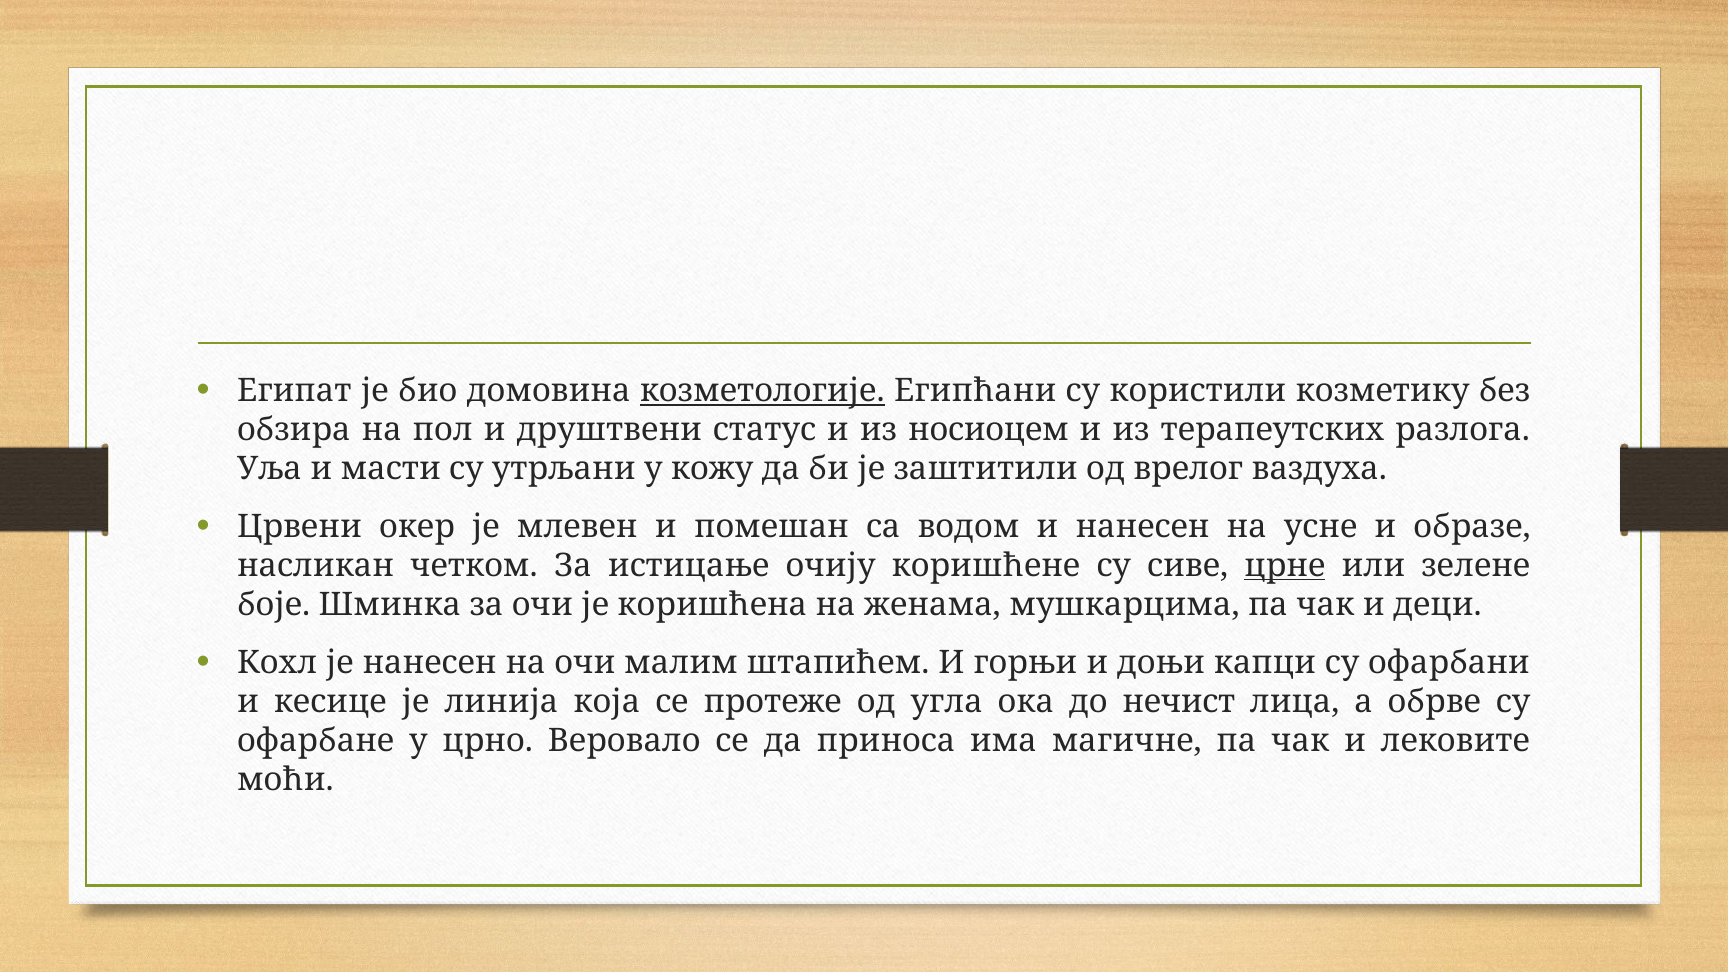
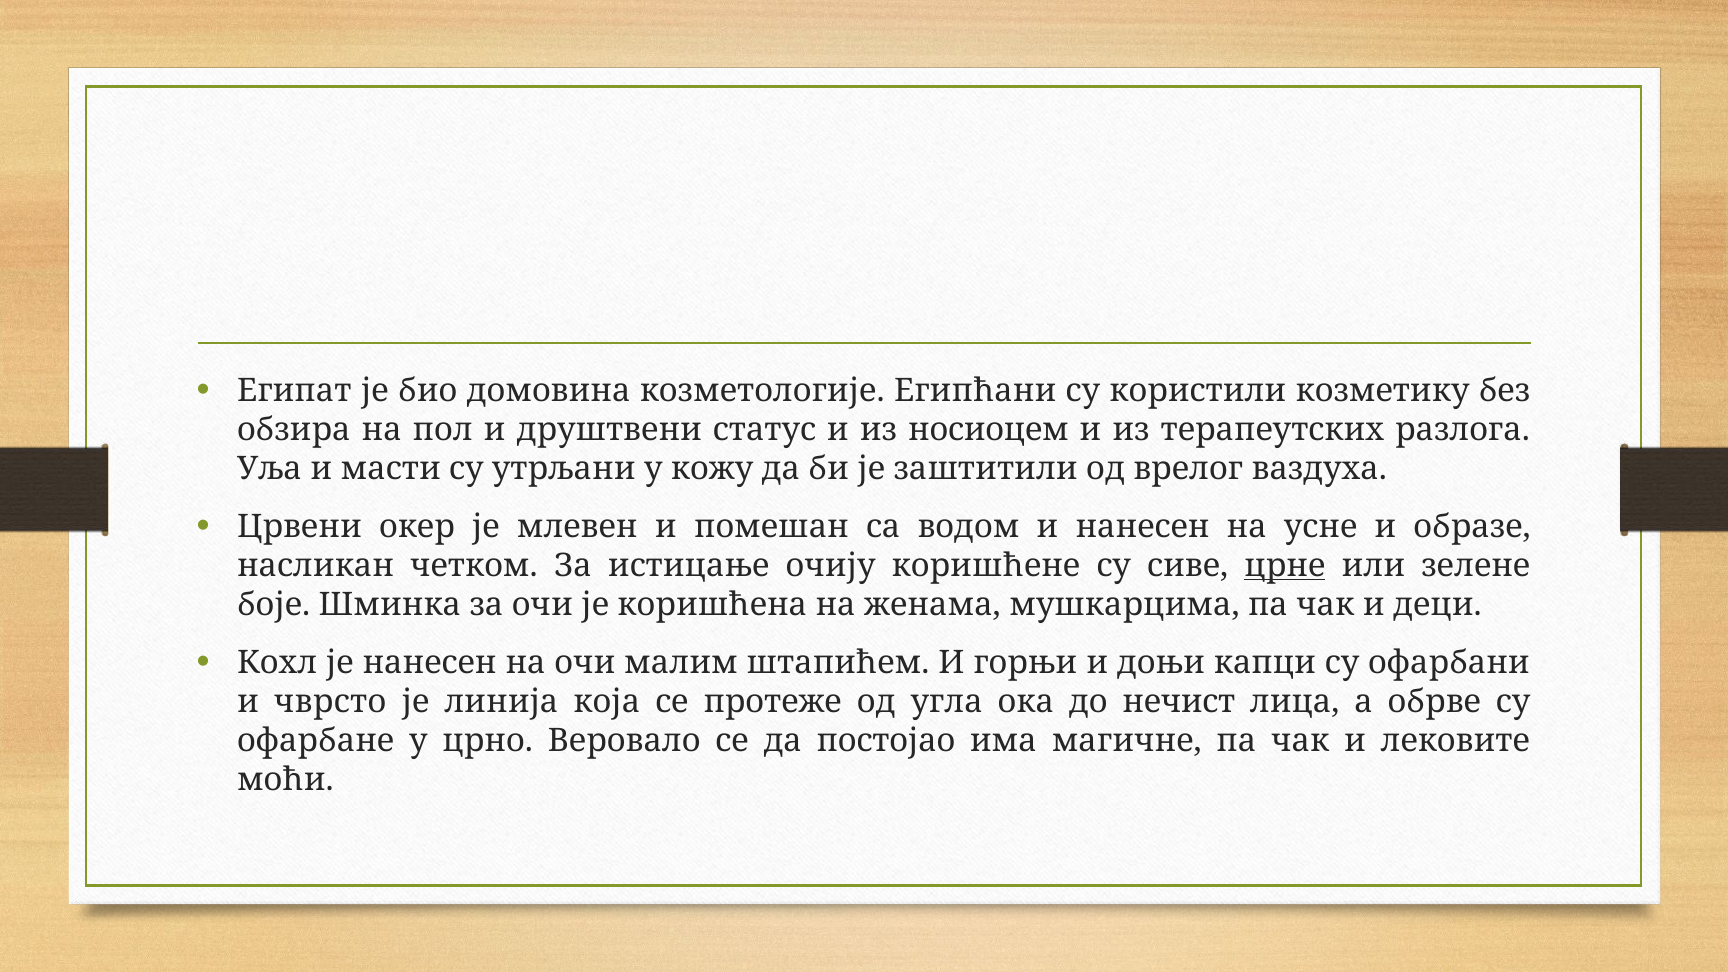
козметологије underline: present -> none (762, 391)
кесице: кесице -> чврсто (330, 702)
приноса: приноса -> постојао (886, 741)
